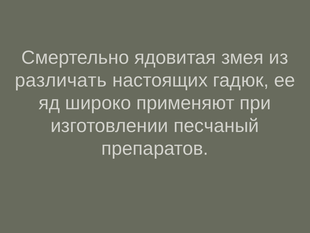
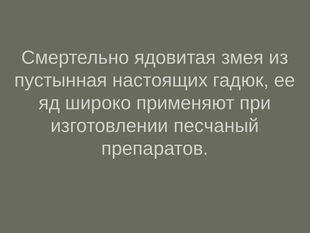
различать: различать -> пустынная (61, 80)
